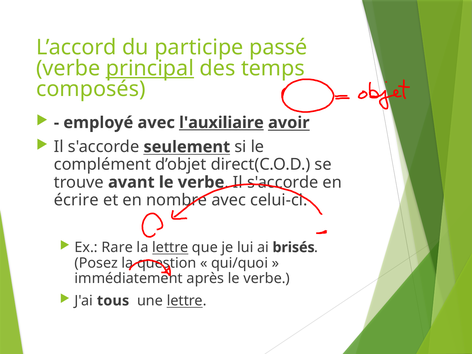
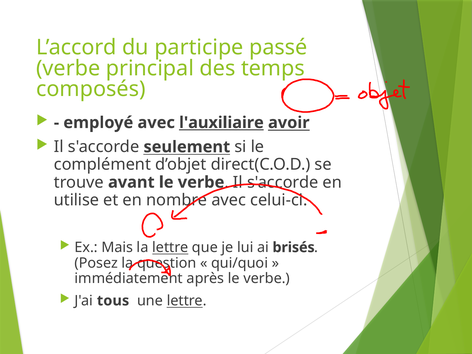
principal underline: present -> none (150, 68)
écrire: écrire -> utilise (76, 200)
Rare: Rare -> Mais (117, 247)
